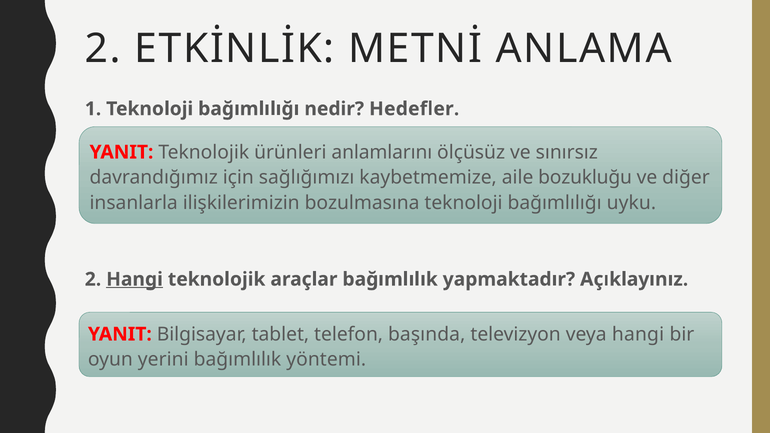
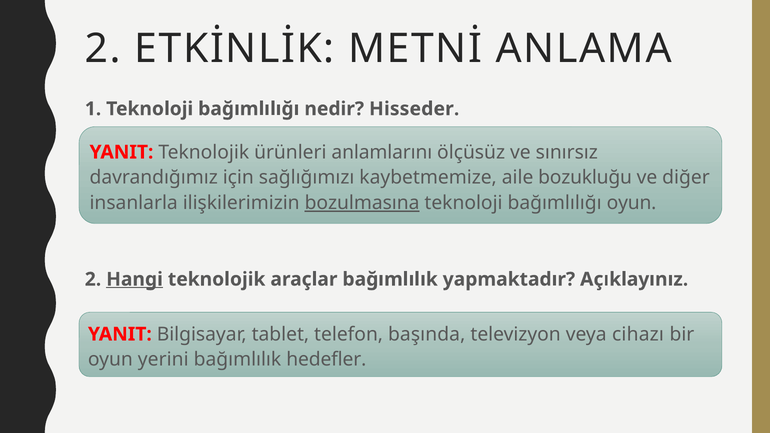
Hedefler: Hedefler -> Hisseder (414, 109)
bozulmasına underline: none -> present (362, 203)
bağımlılığı uyku: uyku -> oyun (632, 203)
veya hangi: hangi -> cihazı (638, 334)
yöntemi: yöntemi -> hedefler (326, 360)
